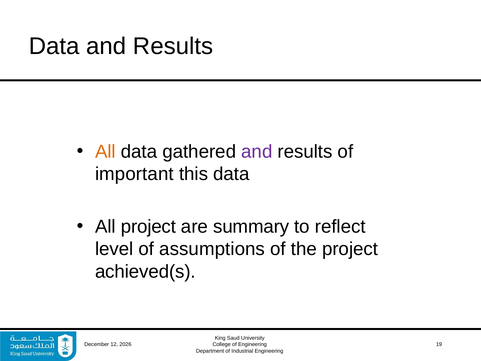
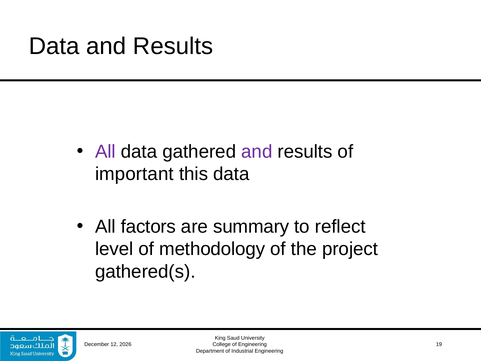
All colour: orange -> purple (105, 152)
All project: project -> factors (148, 226)
assumptions: assumptions -> methodology (212, 249)
achieved(s: achieved(s -> gathered(s (145, 271)
